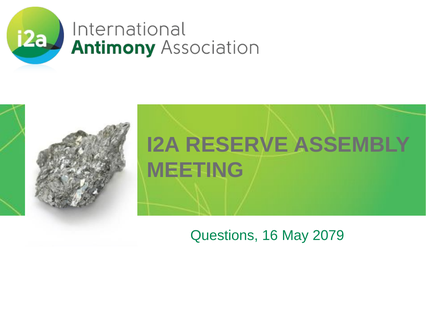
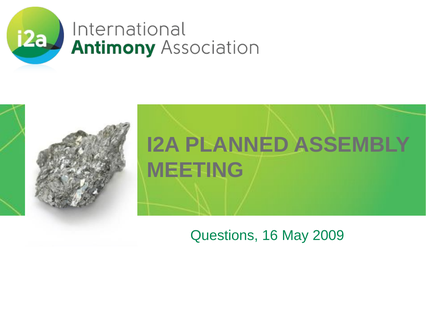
RESERVE: RESERVE -> PLANNED (237, 144)
2079: 2079 -> 2009 (328, 235)
